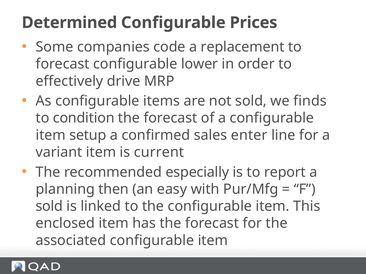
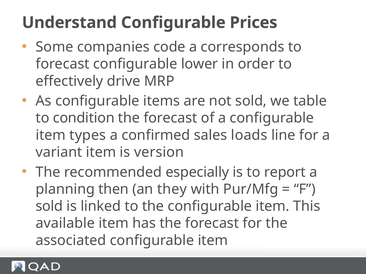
Determined: Determined -> Understand (69, 23)
replacement: replacement -> corresponds (243, 47)
finds: finds -> table (310, 101)
setup: setup -> types (88, 135)
enter: enter -> loads (249, 135)
current: current -> version (159, 152)
easy: easy -> they (172, 189)
enclosed: enclosed -> available (65, 224)
